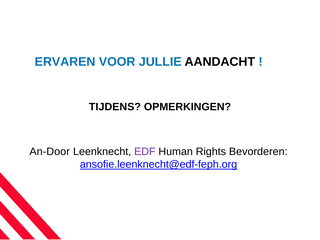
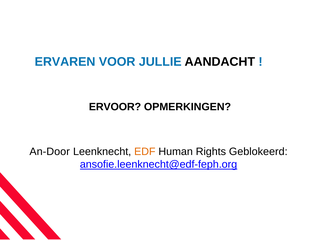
TIJDENS: TIJDENS -> ERVOOR (115, 107)
EDF colour: purple -> orange (145, 152)
Bevorderen: Bevorderen -> Geblokeerd (258, 152)
